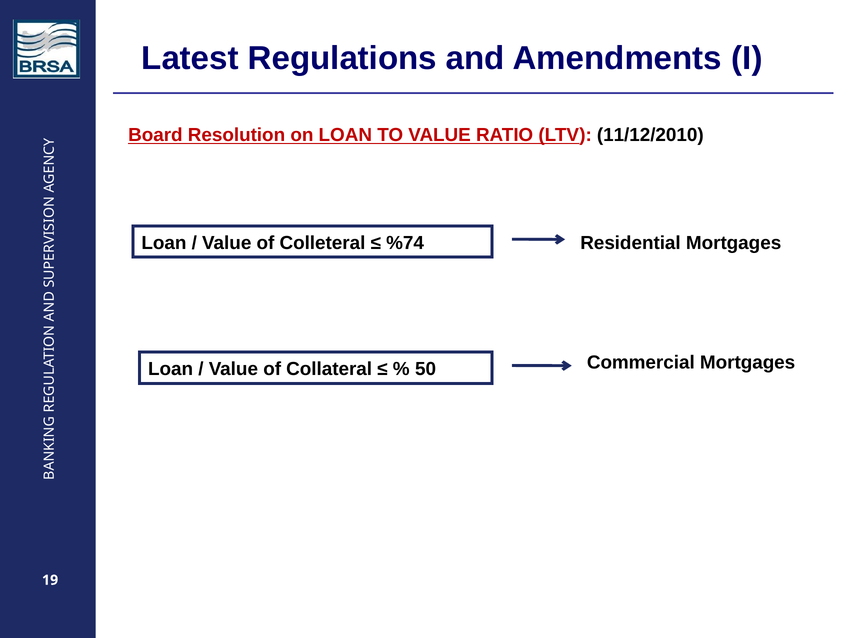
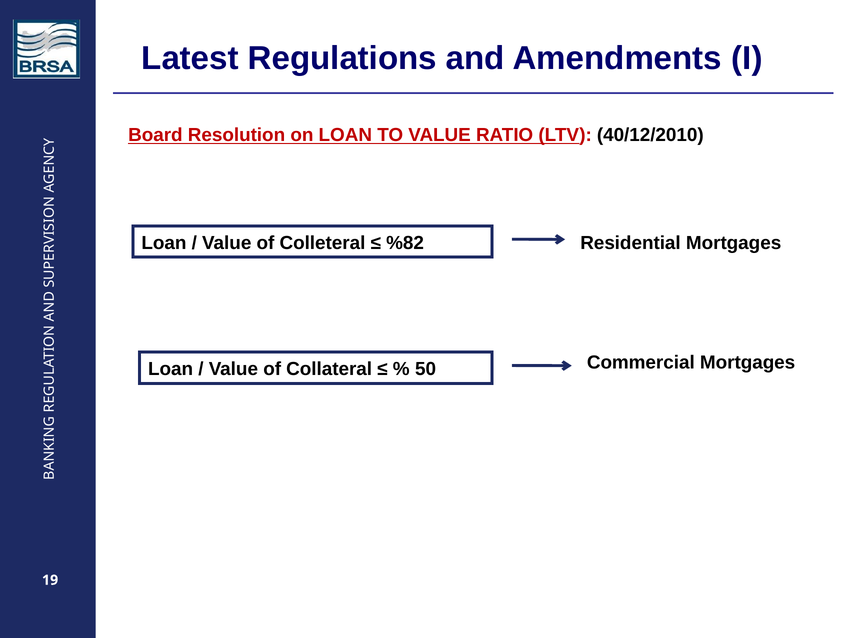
11/12/2010: 11/12/2010 -> 40/12/2010 (650, 135)
%74: %74 -> %82 (405, 243)
